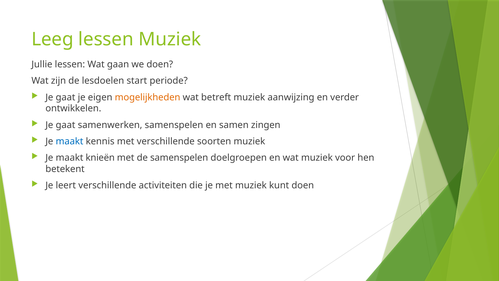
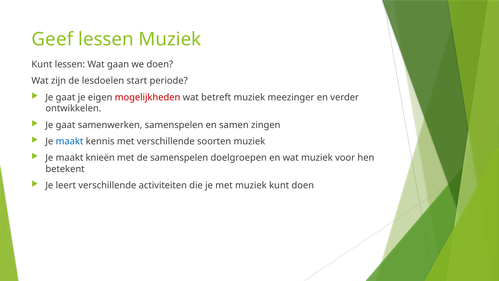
Leeg: Leeg -> Geef (52, 39)
Jullie: Jullie -> Kunt (42, 64)
mogelijkheden colour: orange -> red (148, 97)
aanwijzing: aanwijzing -> meezinger (291, 97)
